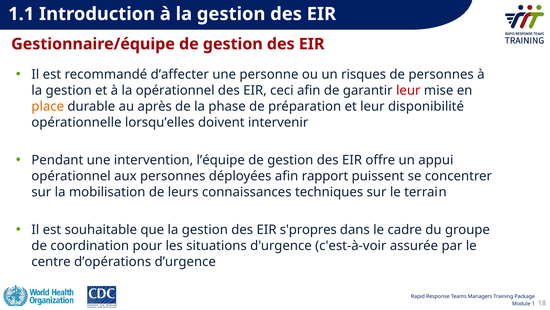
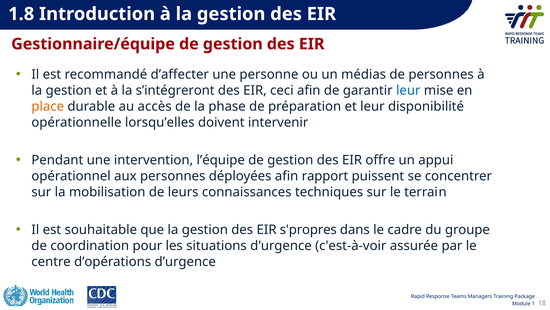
1.1: 1.1 -> 1.8 (21, 14)
risques: risques -> médias (364, 74)
la opérationnel: opérationnel -> sʼintégreront (175, 90)
leur colour: red -> blue (408, 90)
après: après -> accès (155, 106)
